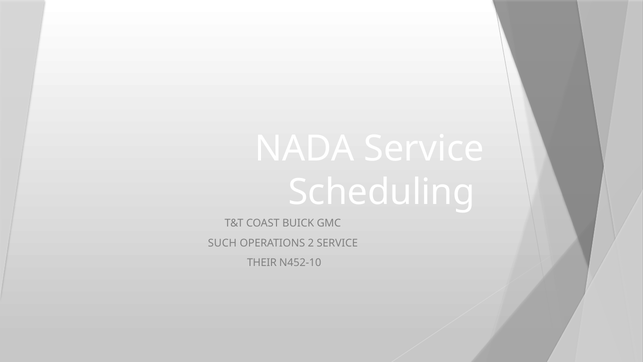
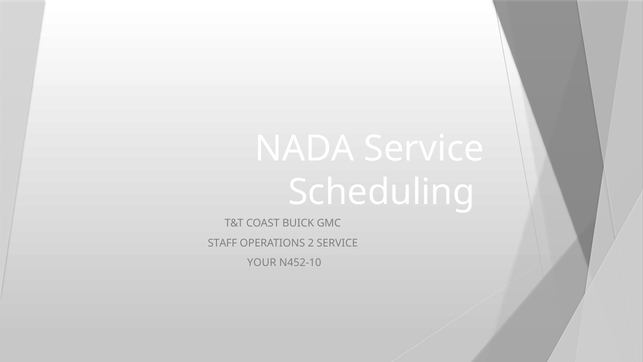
SUCH: SUCH -> STAFF (222, 243)
THEIR: THEIR -> YOUR (262, 262)
